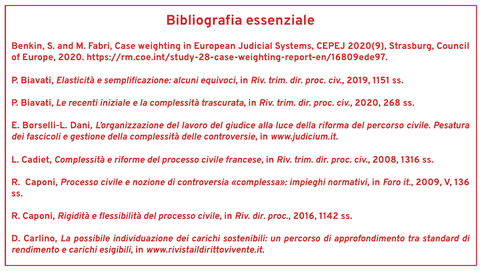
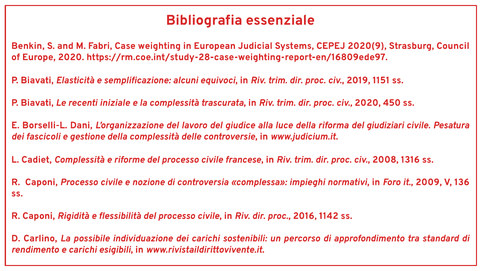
268: 268 -> 450 (392, 103)
del percorso: percorso -> giudiziari (385, 125)
